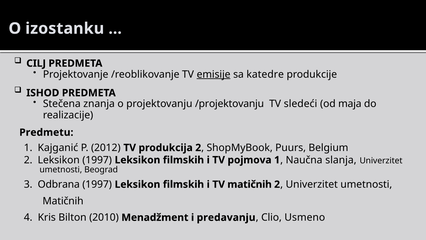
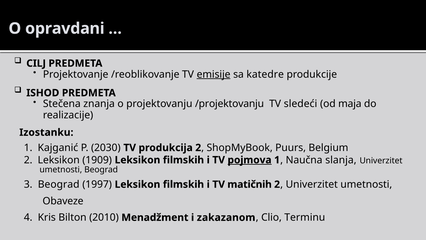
izostanku: izostanku -> opravdani (65, 28)
Predmetu: Predmetu -> Izostanku (46, 132)
2012: 2012 -> 2030 (106, 148)
Leksikon 1997: 1997 -> 1909 (97, 160)
pojmova underline: none -> present (250, 160)
3 Odbrana: Odbrana -> Beograd (59, 184)
Matičnih: Matičnih -> Obaveze (63, 201)
predavanju: predavanju -> zakazanom (226, 217)
Usmeno: Usmeno -> Terminu (305, 217)
